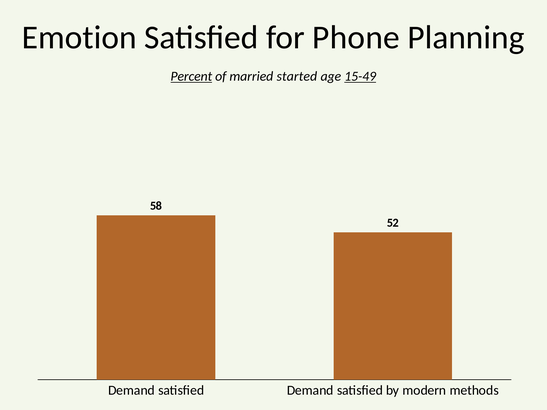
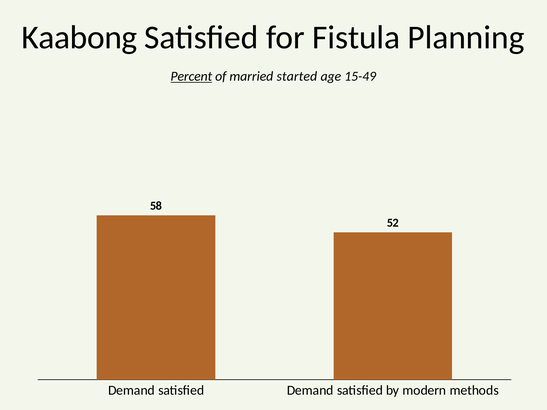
Emotion: Emotion -> Kaabong (79, 37)
Phone: Phone -> Fistula (356, 37)
15-49 underline: present -> none (360, 77)
